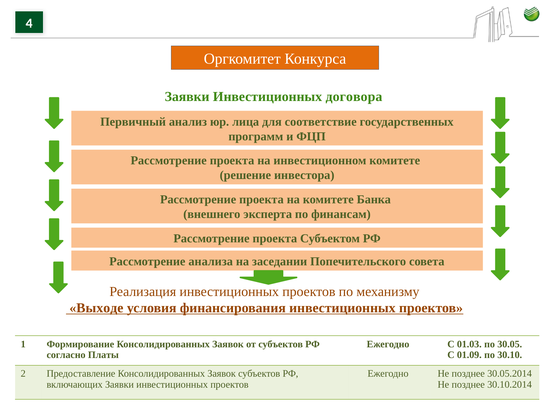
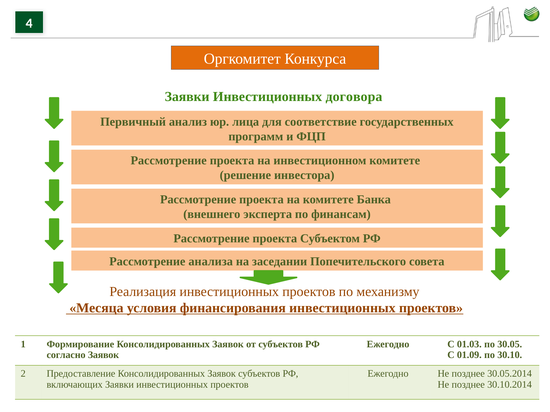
Выходе: Выходе -> Месяца (96, 308)
согласно Платы: Платы -> Заявок (103, 355)
